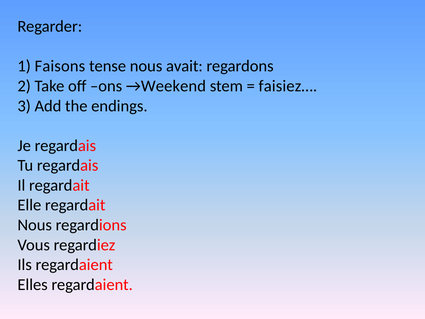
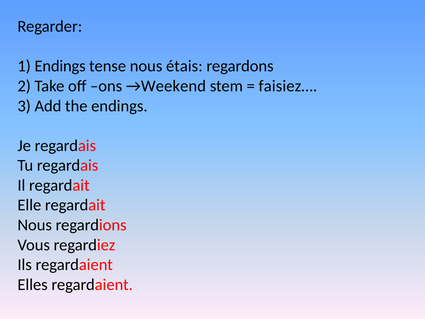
1 Faisons: Faisons -> Endings (60, 66)
avait: avait -> étais (184, 66)
